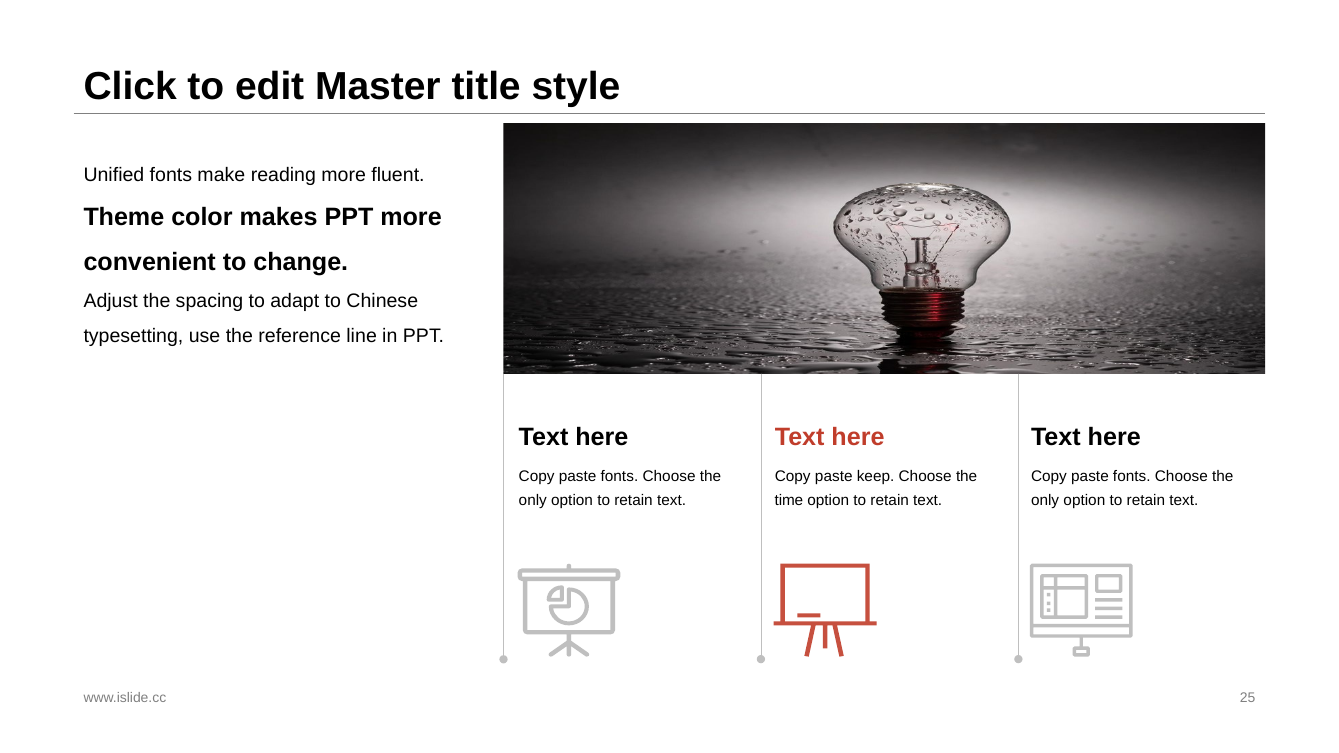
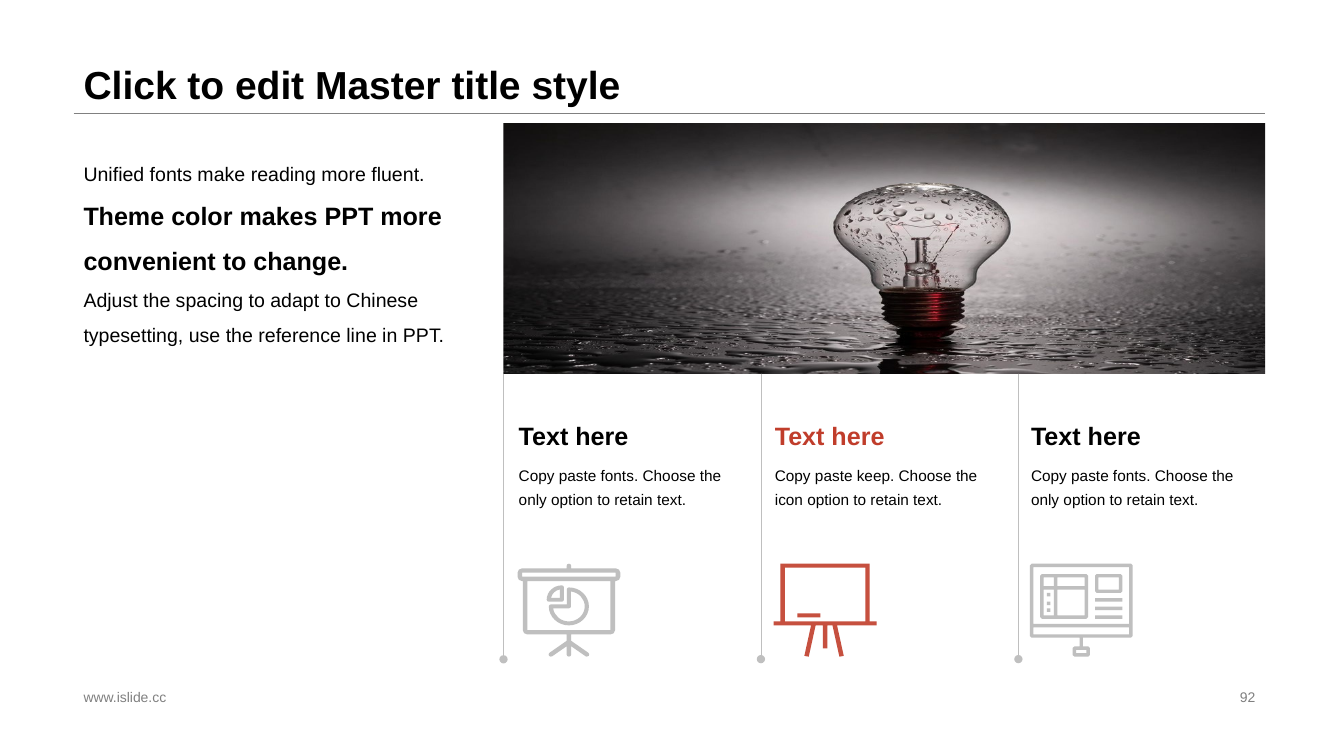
time: time -> icon (789, 500)
25: 25 -> 92 (1248, 698)
